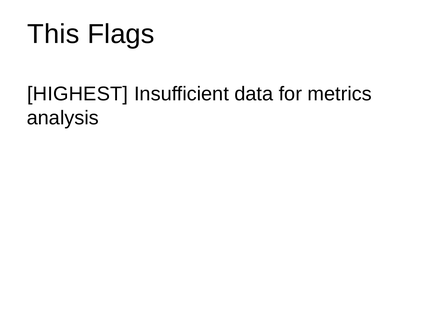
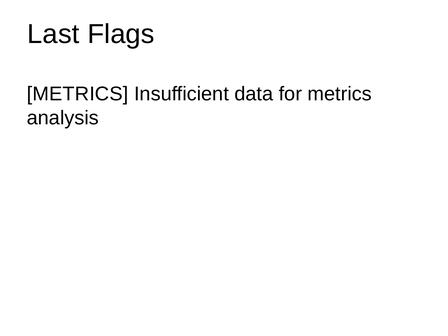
This: This -> Last (53, 34)
HIGHEST: HIGHEST -> METRICS (78, 94)
